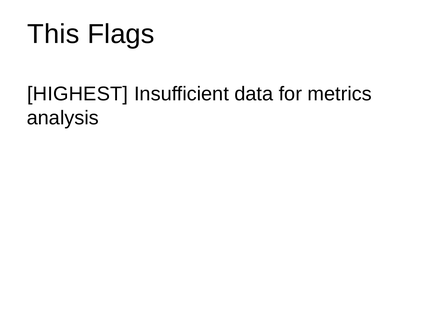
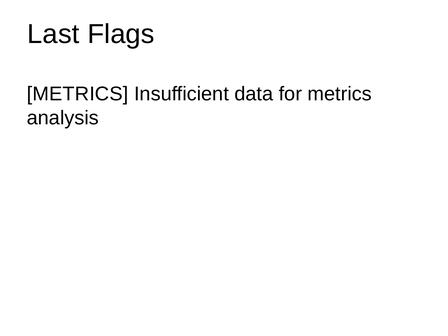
This: This -> Last (53, 34)
HIGHEST: HIGHEST -> METRICS (78, 94)
